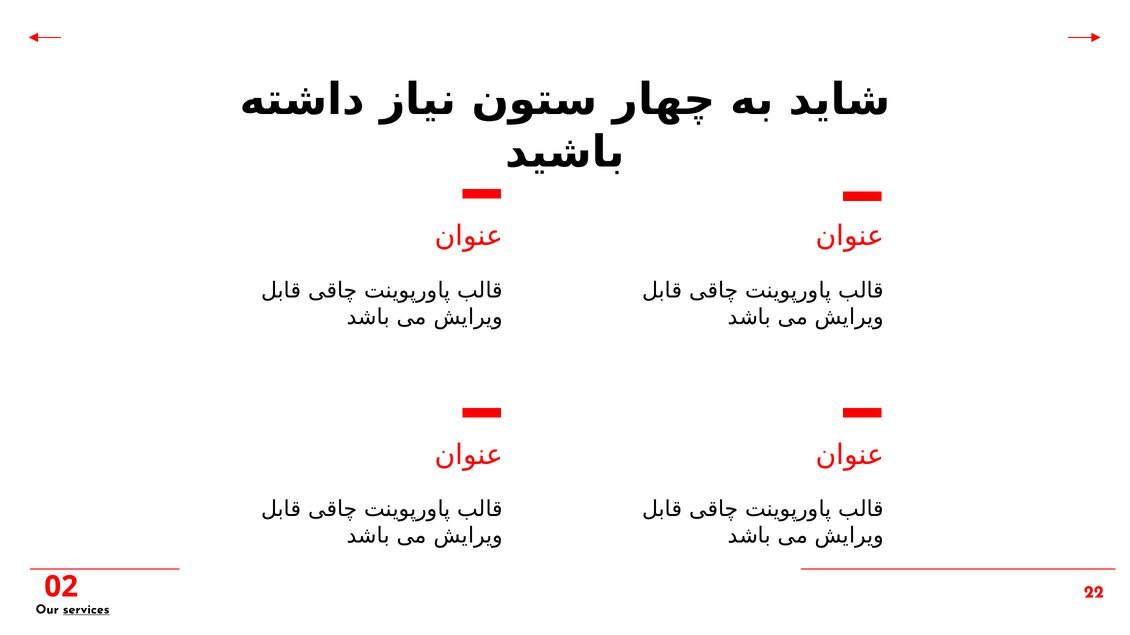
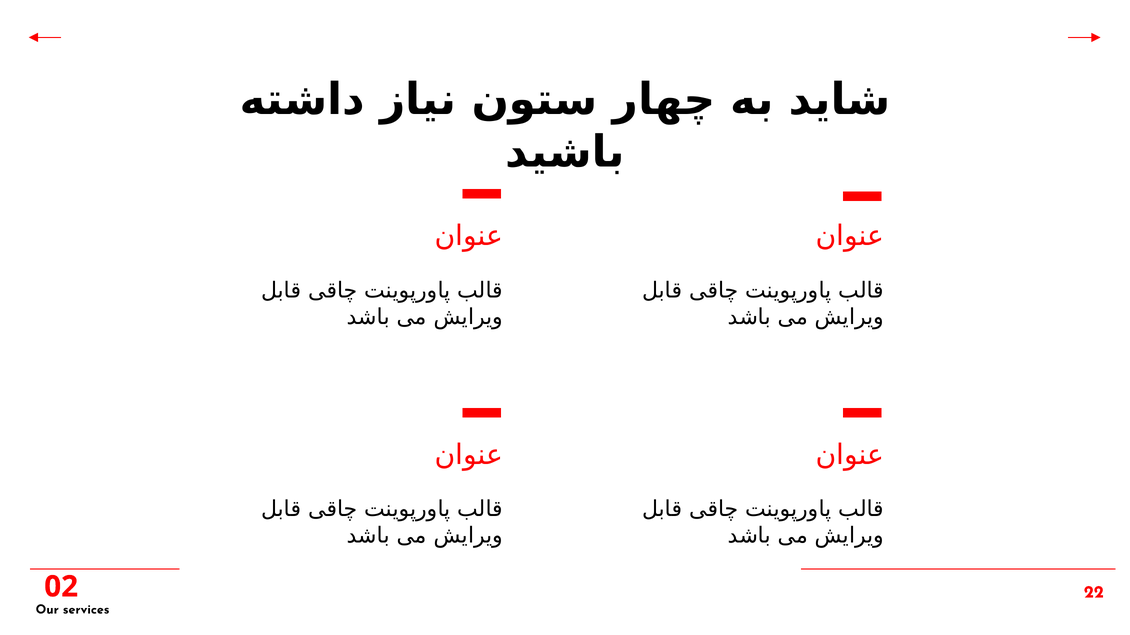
services underline: present -> none (86, 610)
